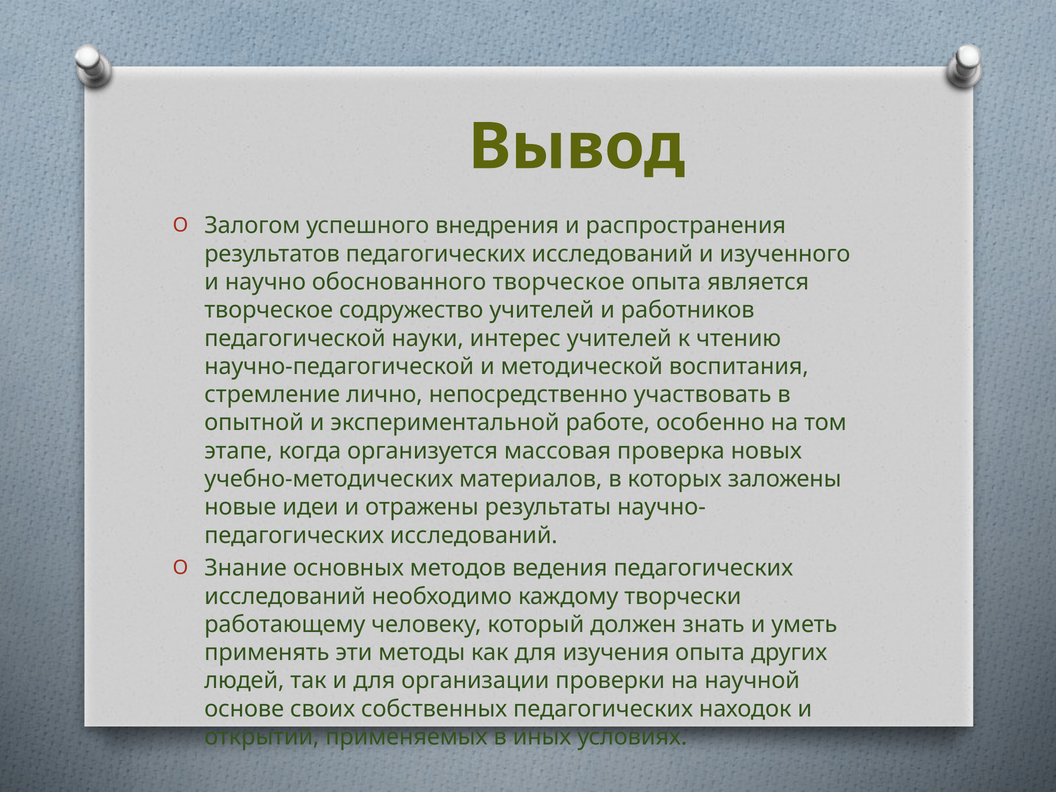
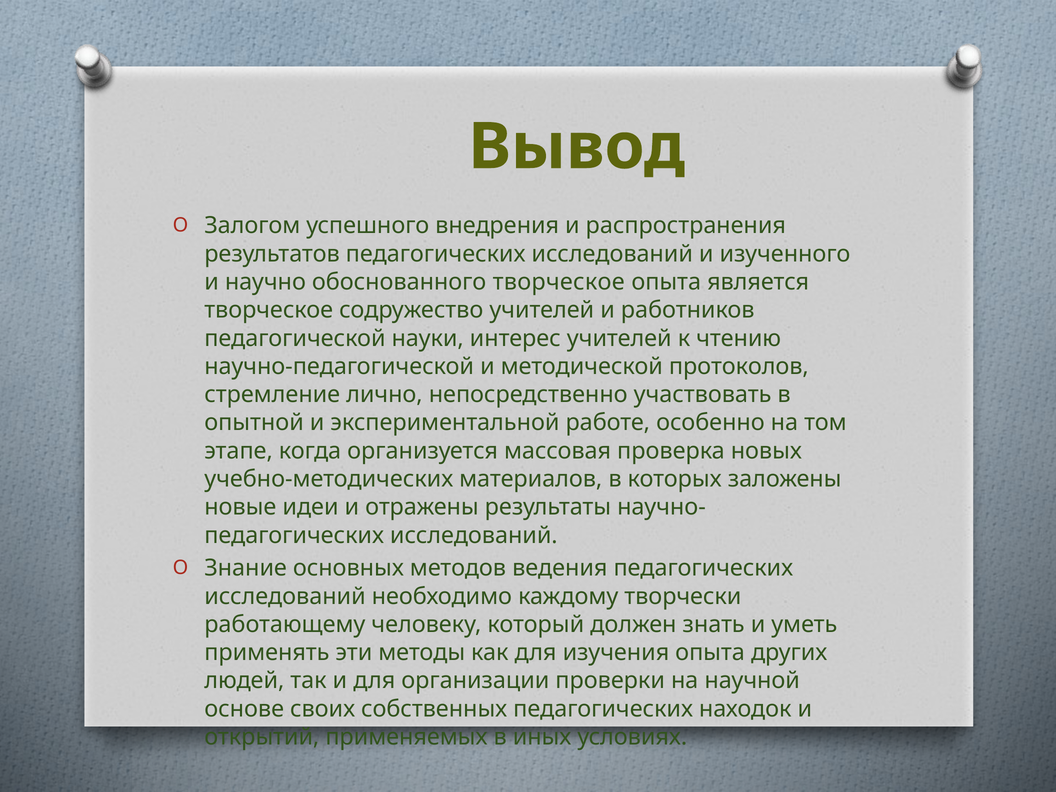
воспитания: воспитания -> протоколов (739, 366)
